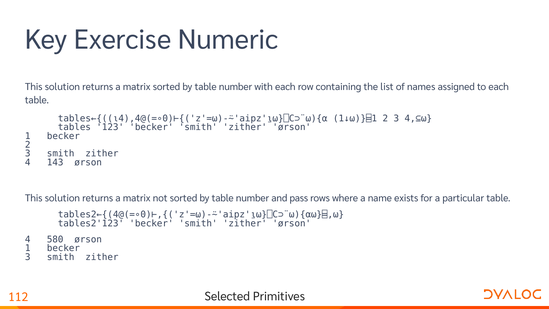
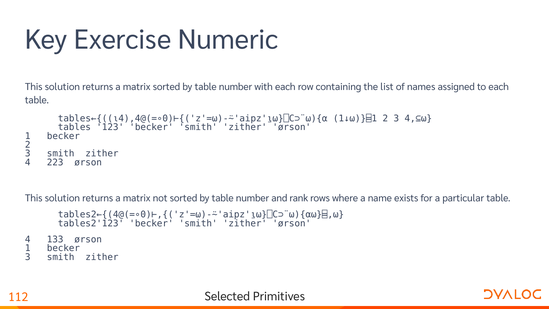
143: 143 -> 223 (55, 162)
pass: pass -> rank (299, 198)
580: 580 -> 133 (55, 239)
